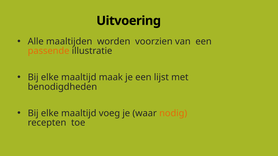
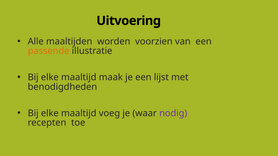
nodig colour: orange -> purple (173, 113)
